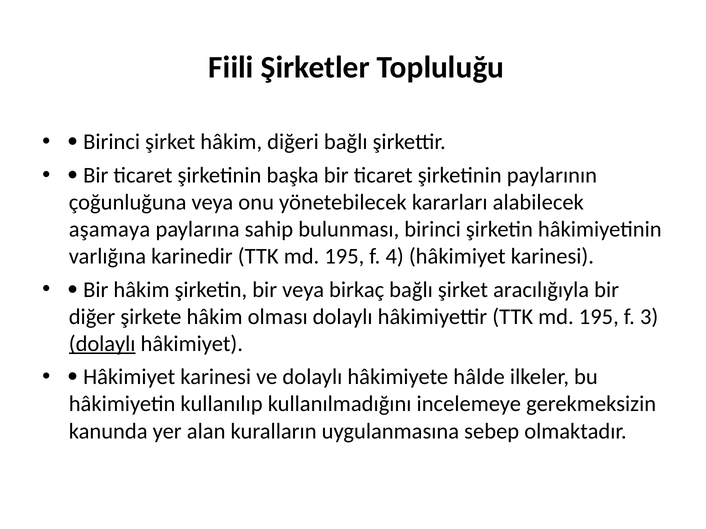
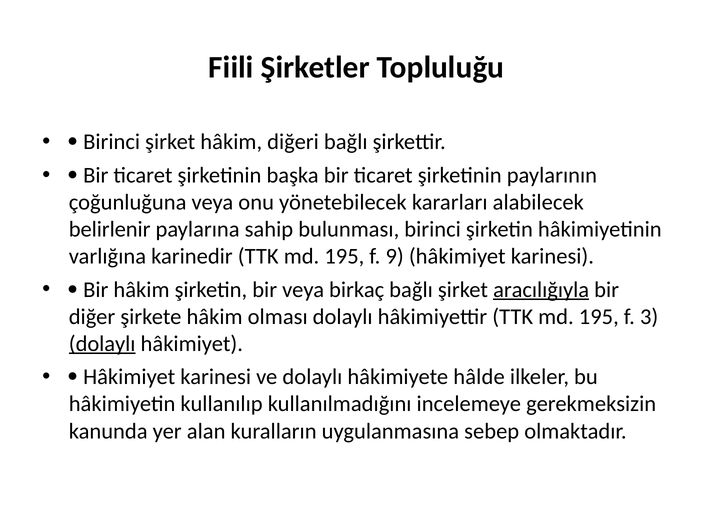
aşamaya: aşamaya -> belirlenir (110, 230)
4: 4 -> 9 (395, 257)
aracılığıyla underline: none -> present (541, 290)
